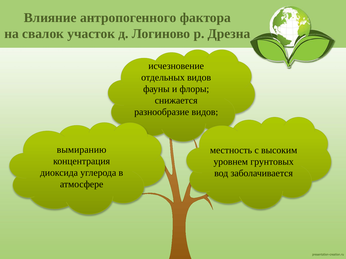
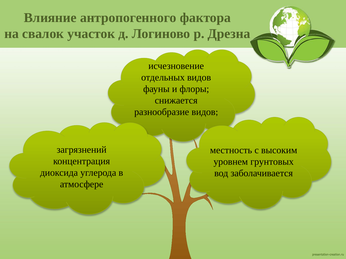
вымиранию: вымиранию -> загрязнений (82, 150)
